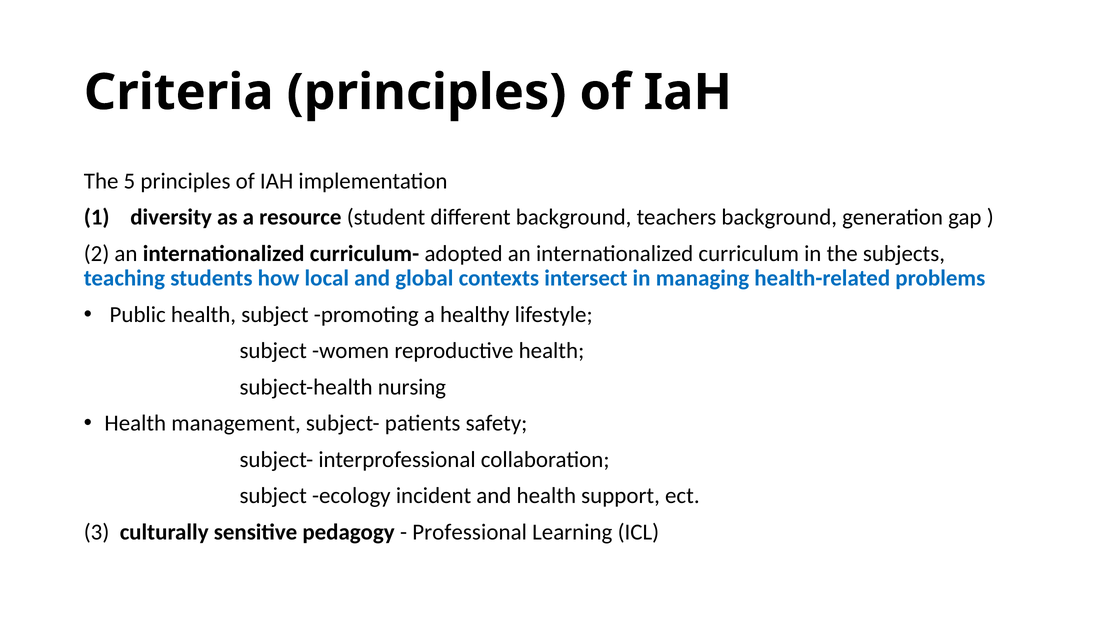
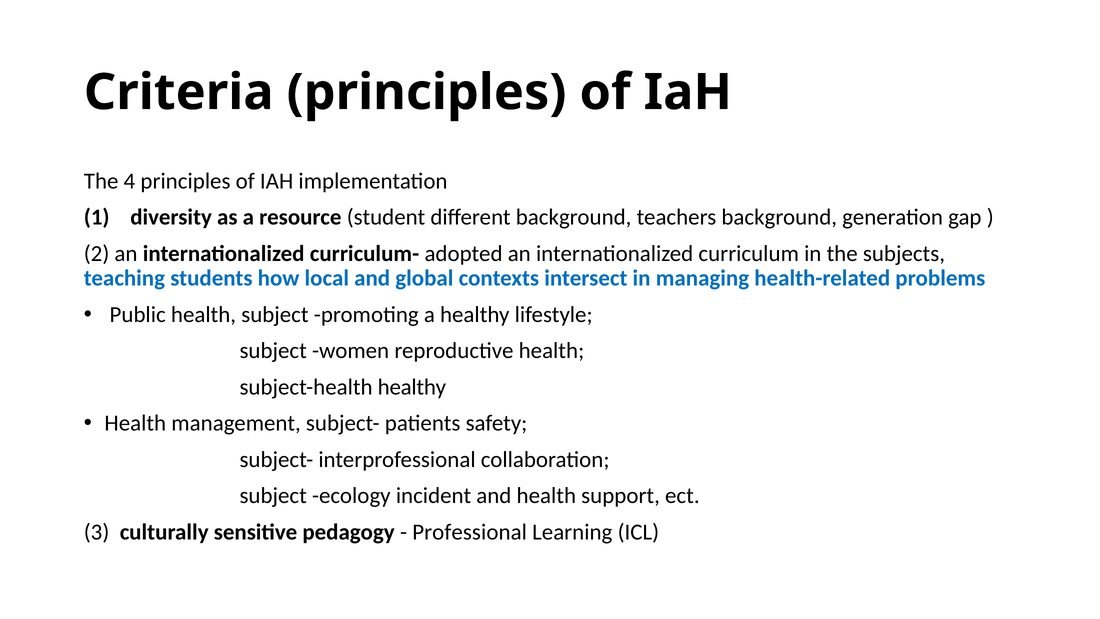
5: 5 -> 4 (129, 181)
subject-health nursing: nursing -> healthy (412, 387)
